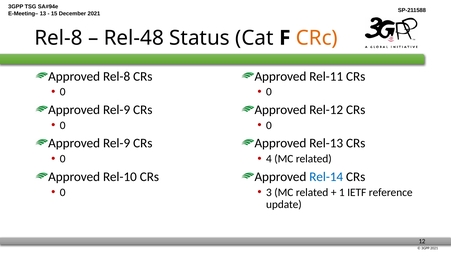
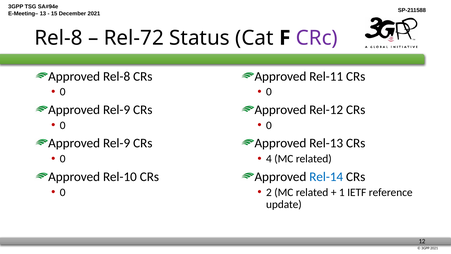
Rel-48: Rel-48 -> Rel-72 (134, 38)
CRc colour: orange -> purple (317, 38)
3: 3 -> 2 (269, 192)
